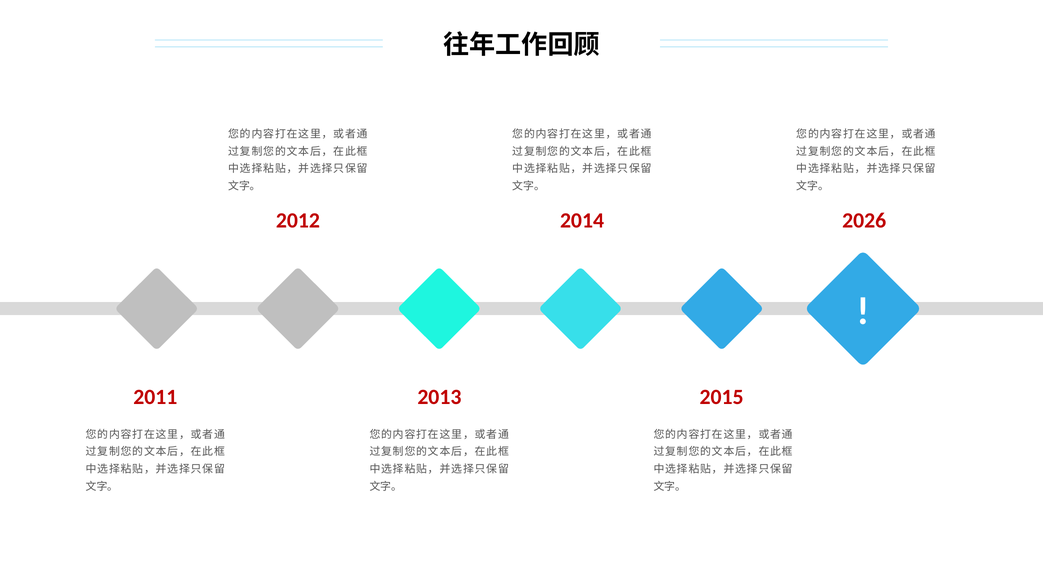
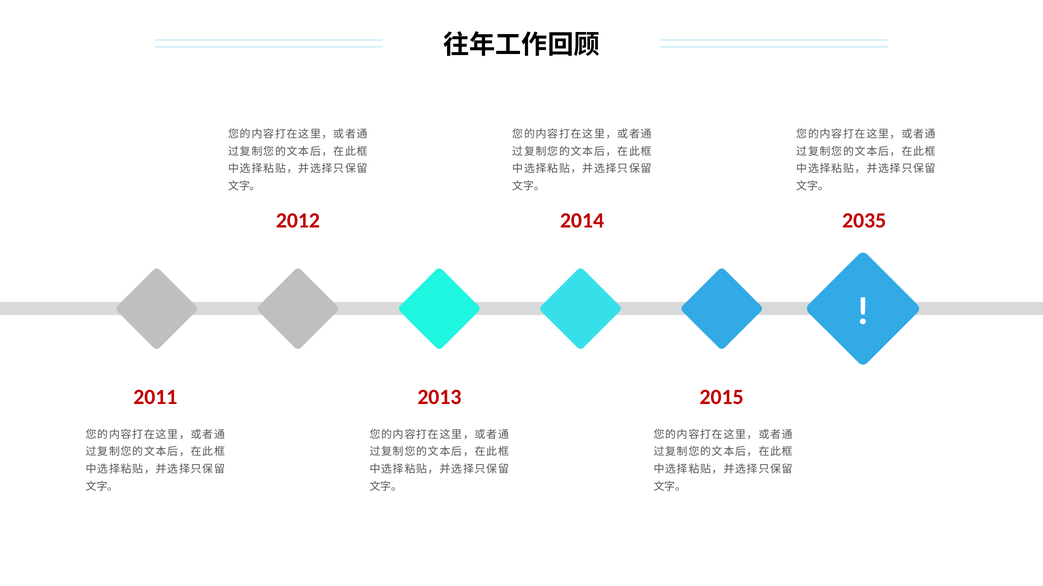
2026: 2026 -> 2035 (864, 221)
